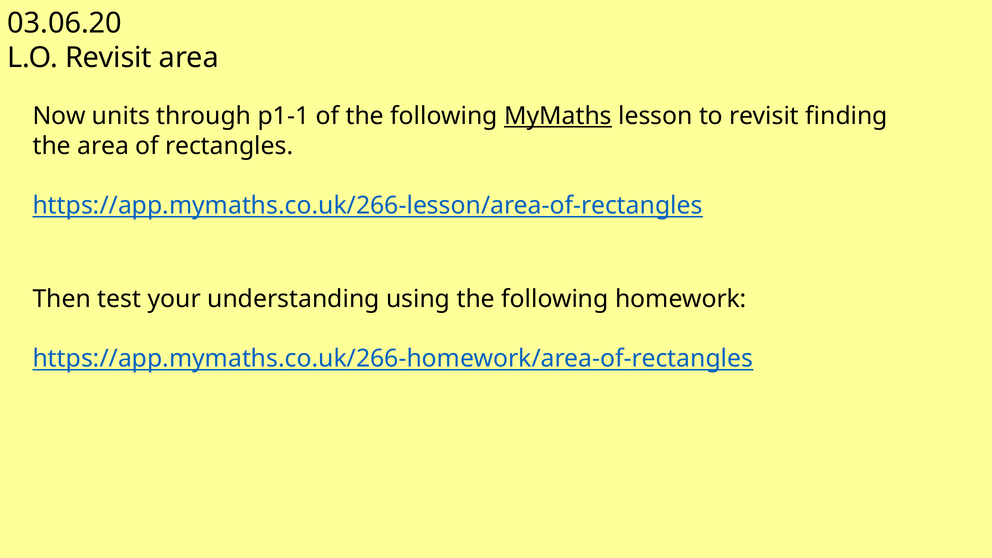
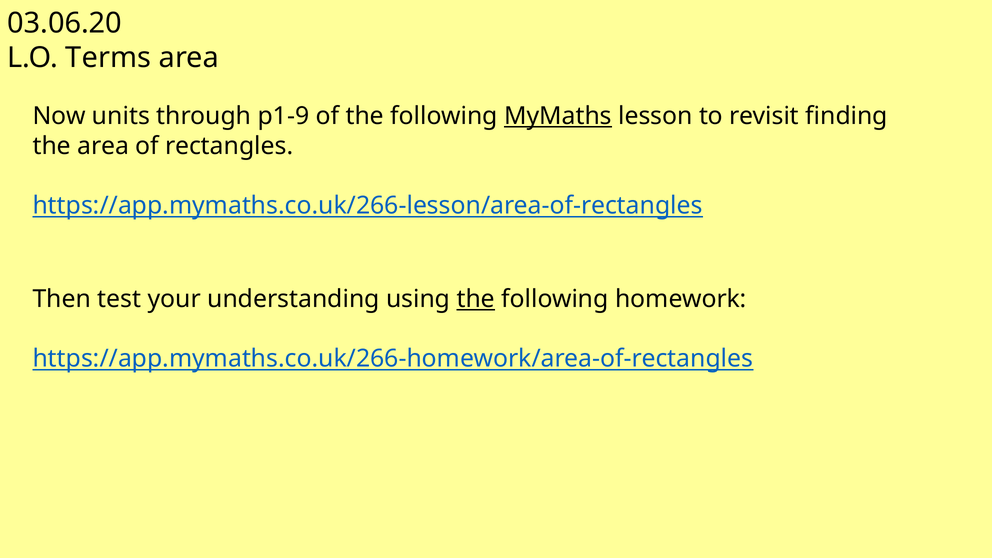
L.O Revisit: Revisit -> Terms (108, 58)
p1-1: p1-1 -> p1-9 (283, 116)
the underline: none -> present (476, 299)
